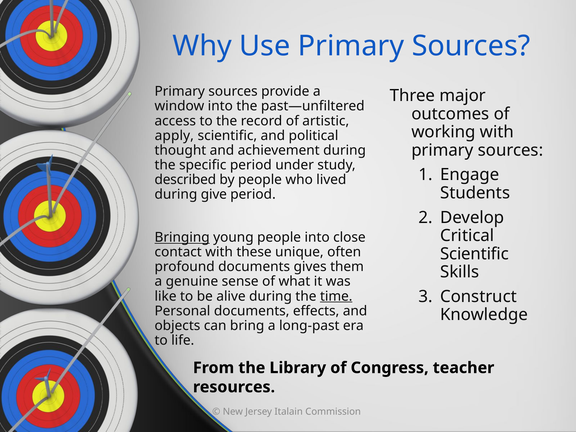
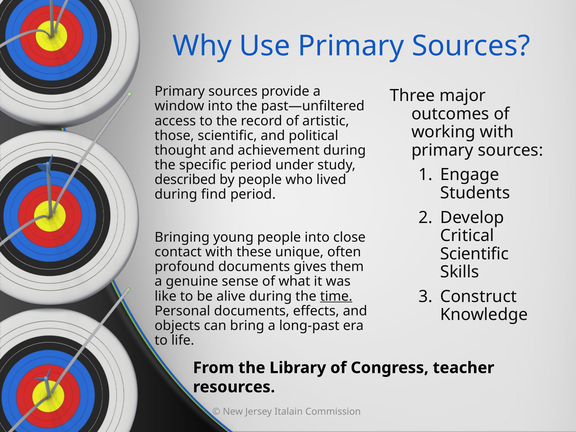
apply: apply -> those (174, 136)
give: give -> find (214, 194)
Bringing underline: present -> none (182, 237)
